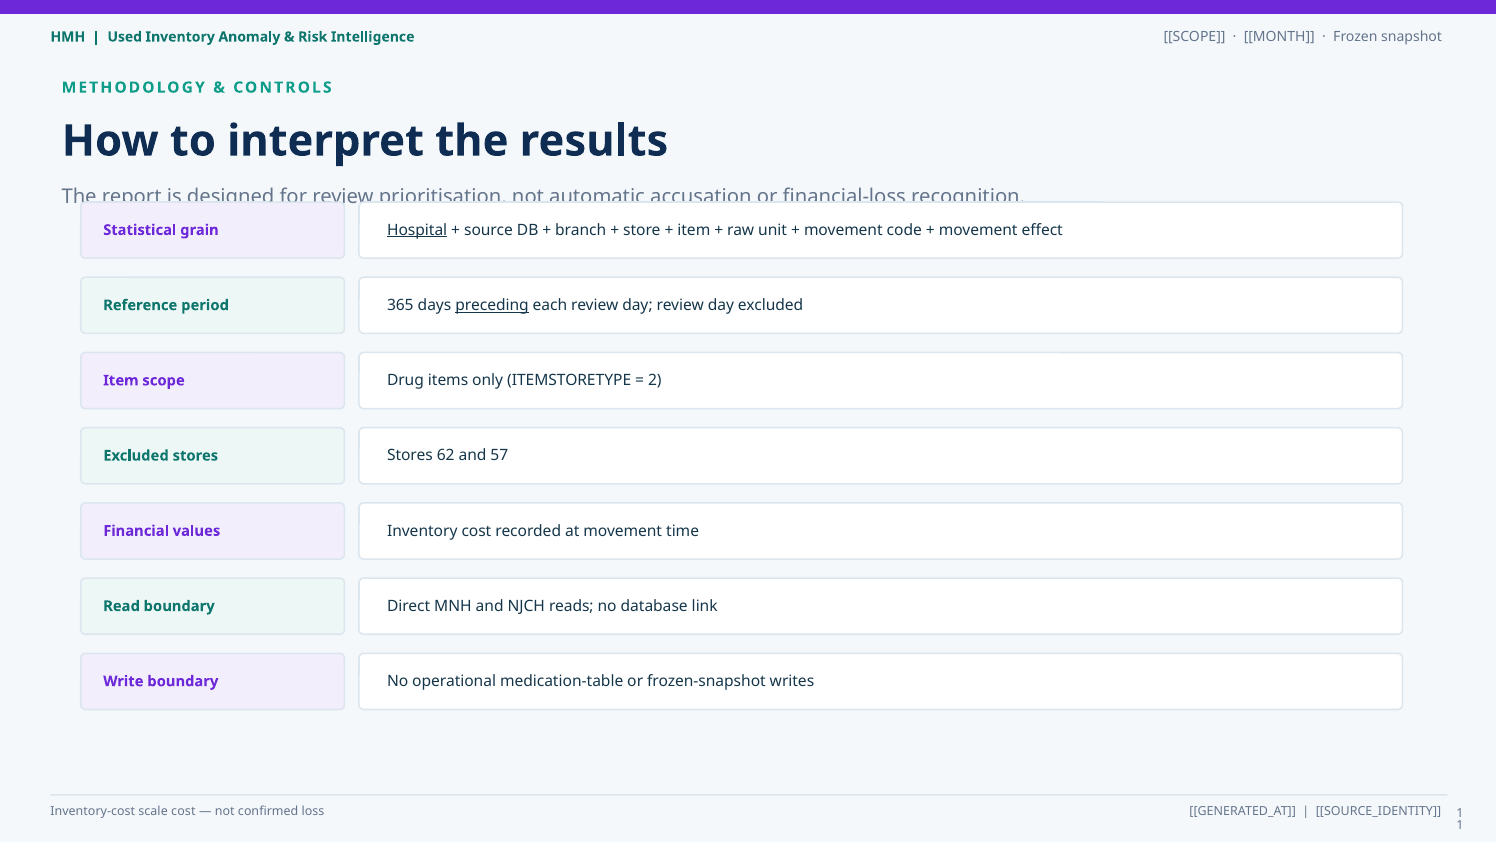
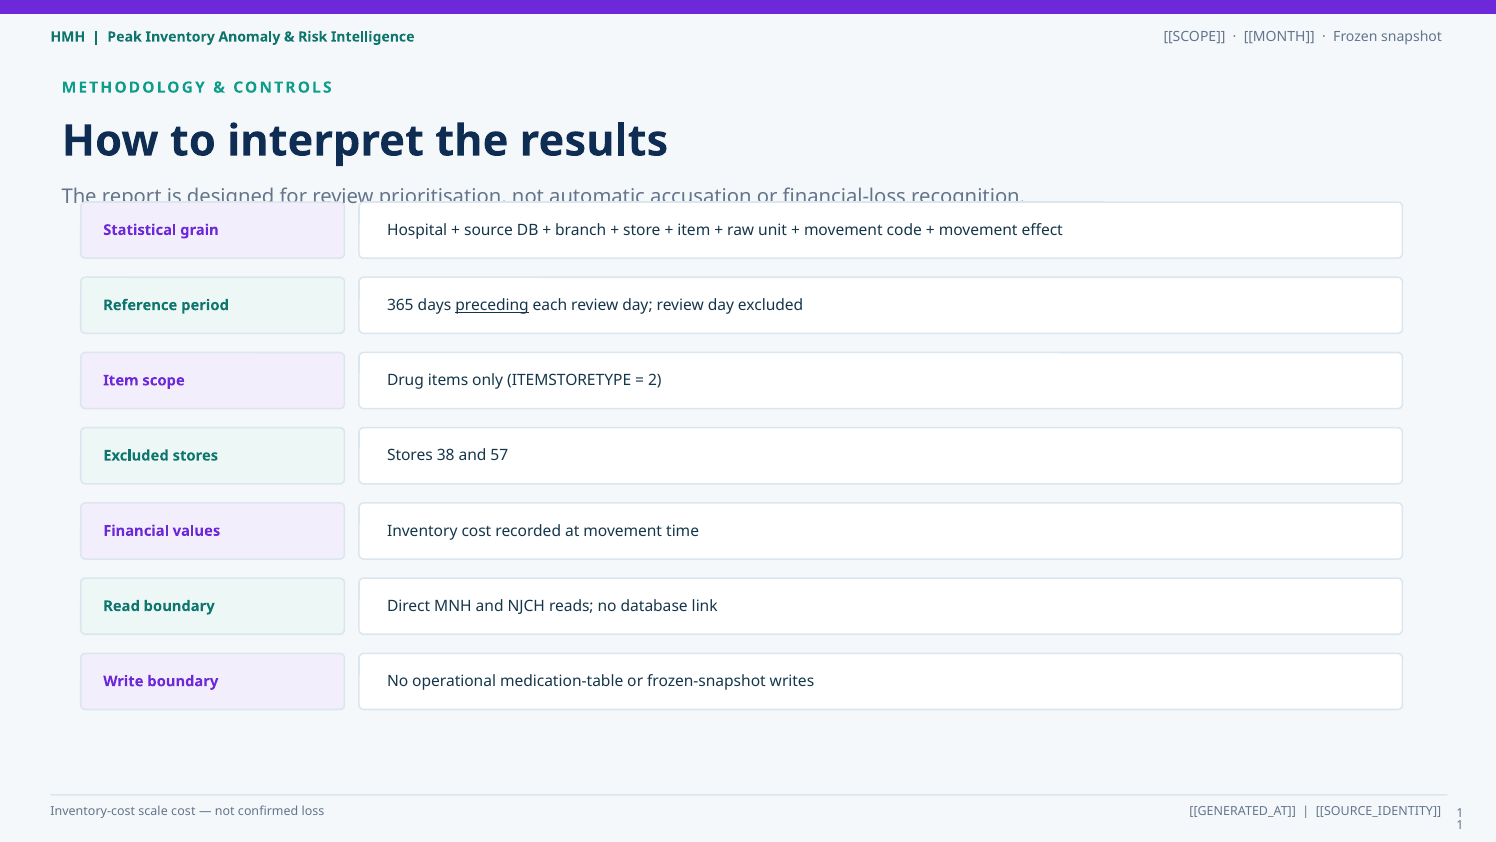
Used: Used -> Peak (125, 37)
Hospital underline: present -> none (417, 230)
62: 62 -> 38 (446, 455)
